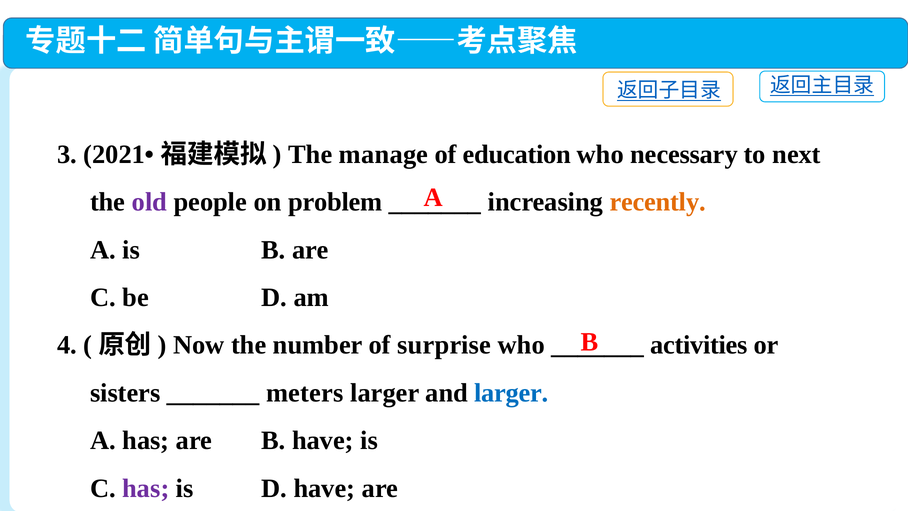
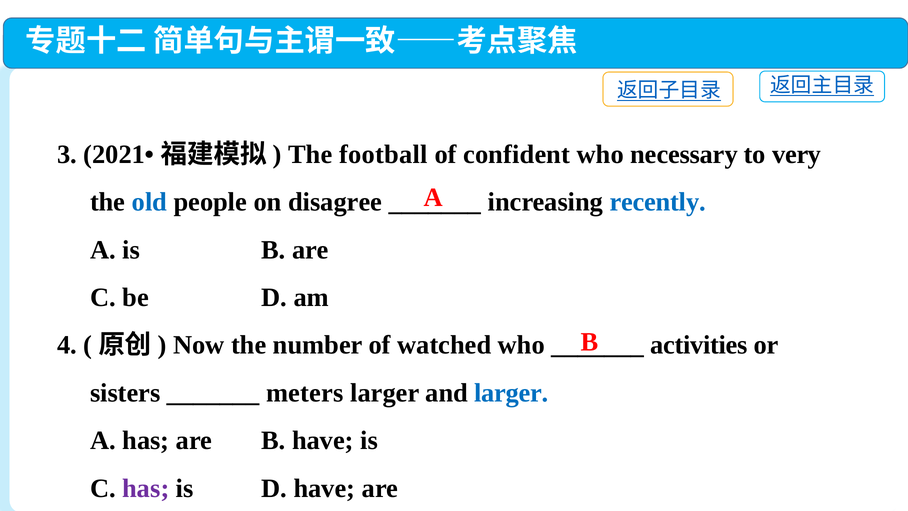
manage: manage -> football (384, 154)
education: education -> confident (517, 154)
next: next -> very (797, 154)
old colour: purple -> blue (149, 202)
problem: problem -> disagree (335, 202)
recently colour: orange -> blue (658, 202)
surprise: surprise -> watched (444, 345)
